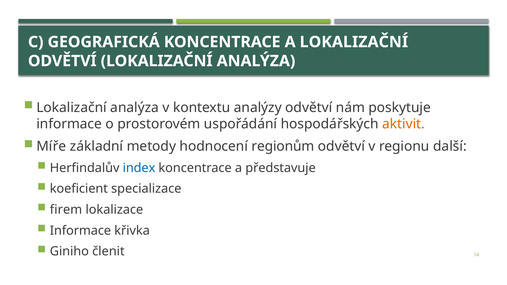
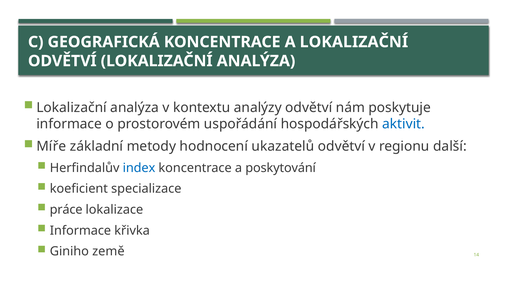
aktivit colour: orange -> blue (404, 124)
regionům: regionům -> ukazatelů (283, 146)
představuje: představuje -> poskytování (281, 168)
firem: firem -> práce (66, 210)
členit: členit -> země (108, 252)
